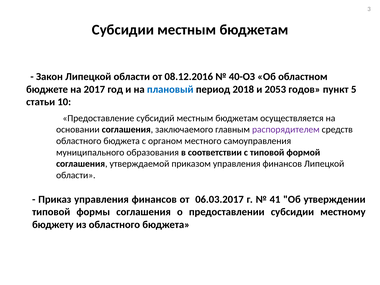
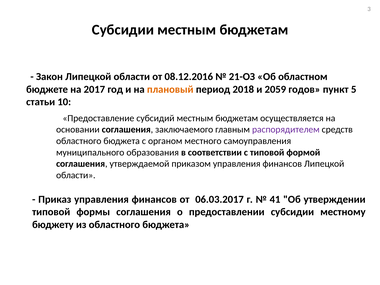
40-ОЗ: 40-ОЗ -> 21-ОЗ (242, 77)
плановый colour: blue -> orange (170, 89)
2053: 2053 -> 2059 (275, 89)
